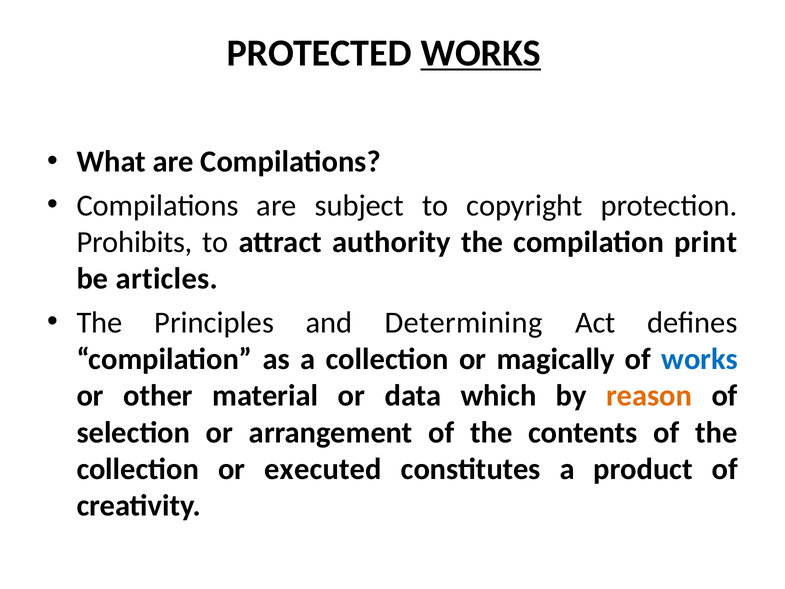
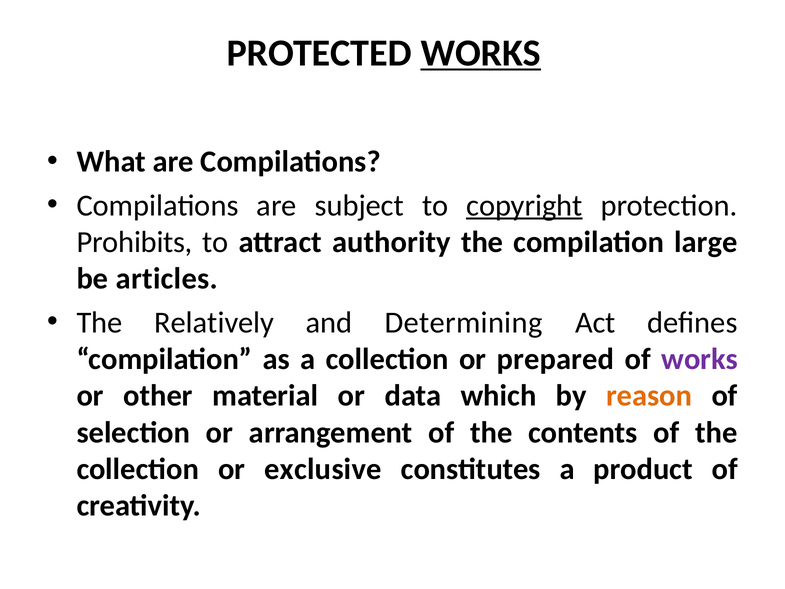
copyright underline: none -> present (524, 205)
print: print -> large (706, 242)
Principles: Principles -> Relatively (214, 322)
magically: magically -> prepared (556, 359)
works colour: blue -> purple (700, 359)
executed: executed -> exclusive (323, 469)
